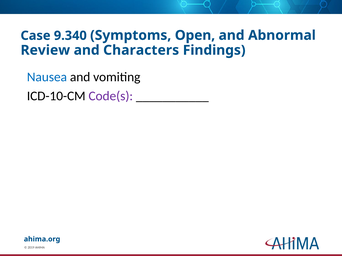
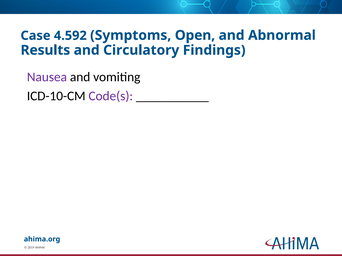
9.340: 9.340 -> 4.592 (70, 36)
Review: Review -> Results (45, 50)
Characters: Characters -> Circulatory (141, 50)
Nausea colour: blue -> purple (47, 77)
